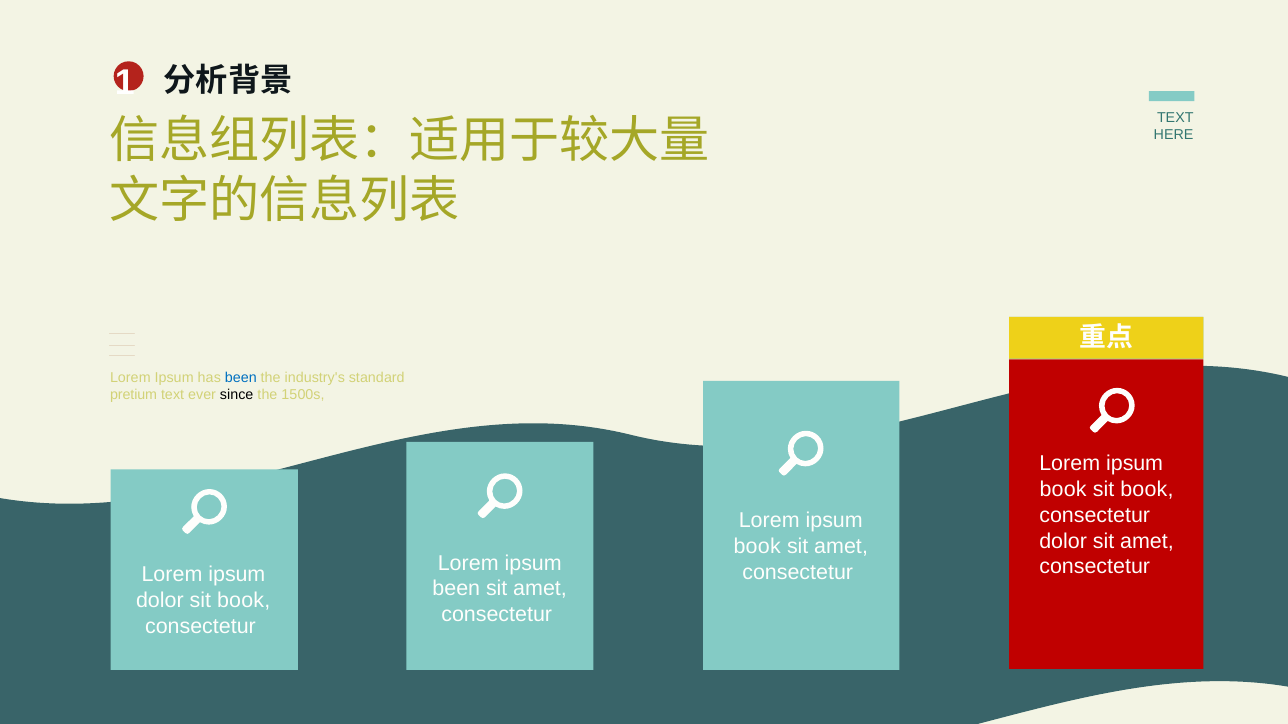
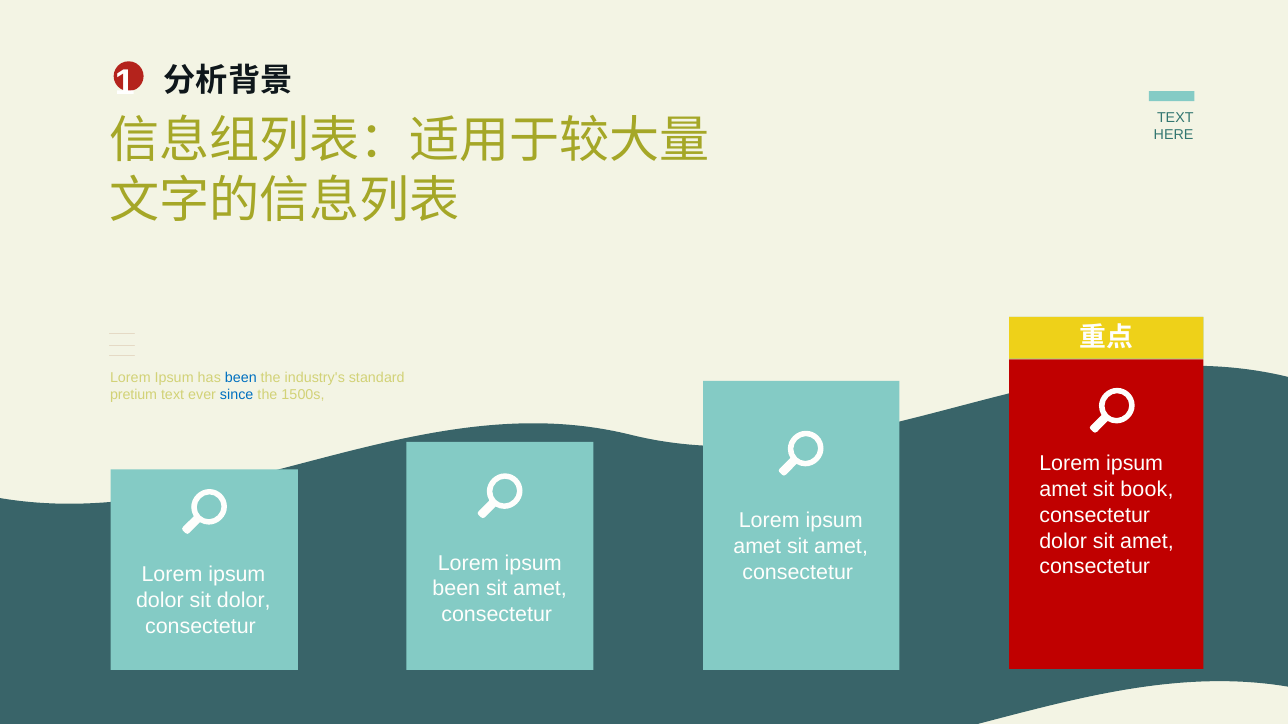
since colour: black -> blue (237, 395)
book: book -> amet (1063, 490)
book: book -> amet (757, 547)
dolor sit book: book -> dolor (244, 601)
